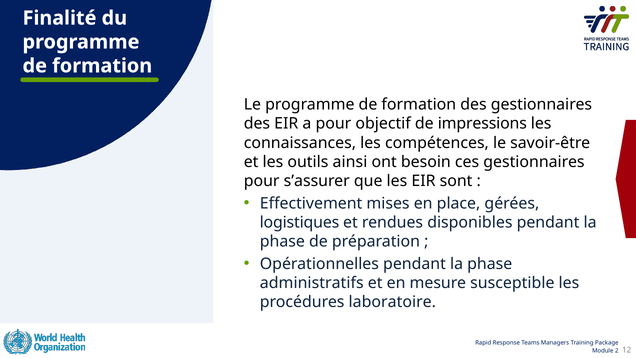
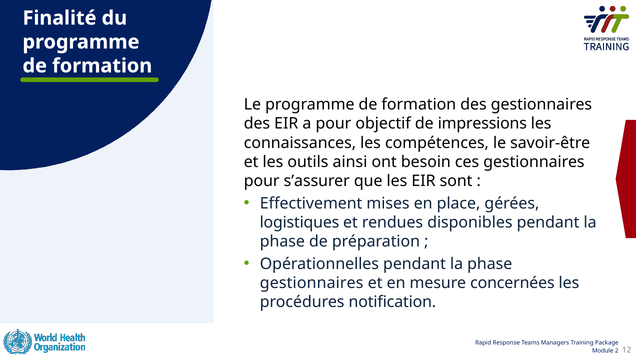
administratifs: administratifs -> gestionnaires (312, 283)
susceptible: susceptible -> concernées (512, 283)
laboratoire: laboratoire -> notification (392, 302)
